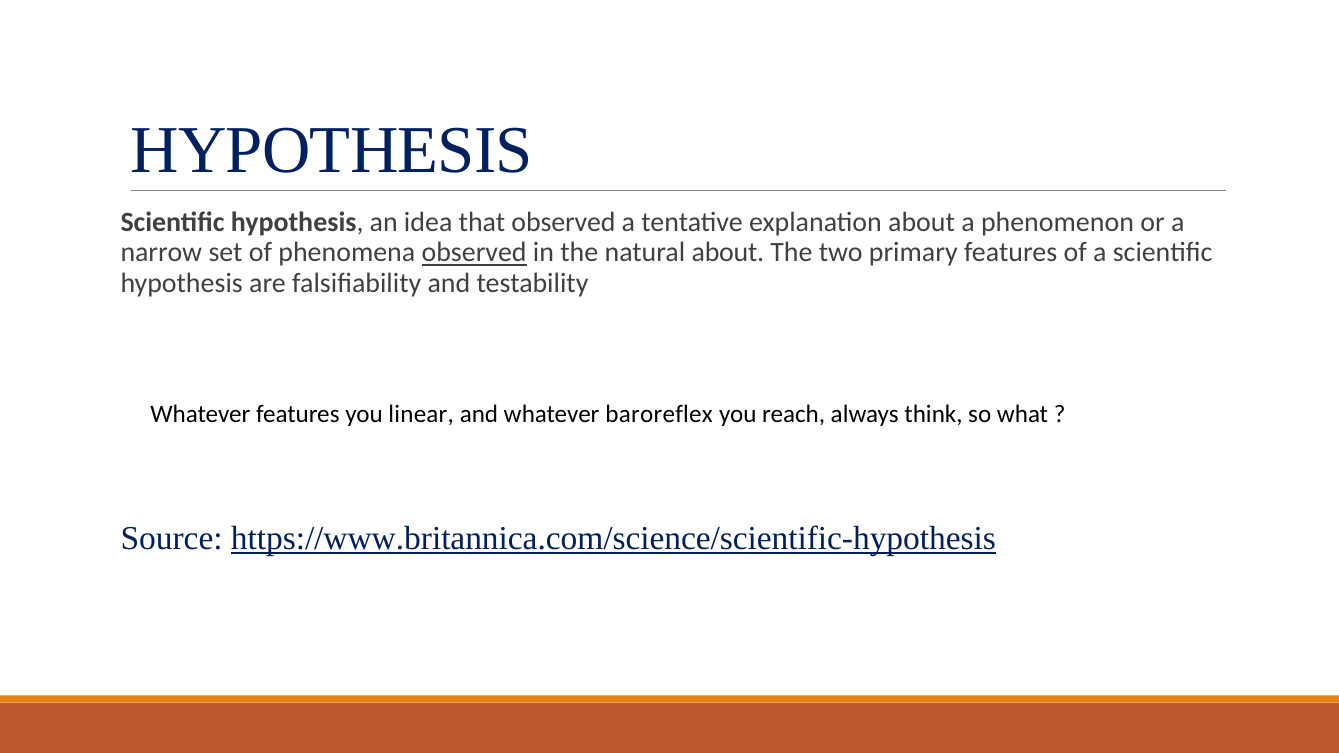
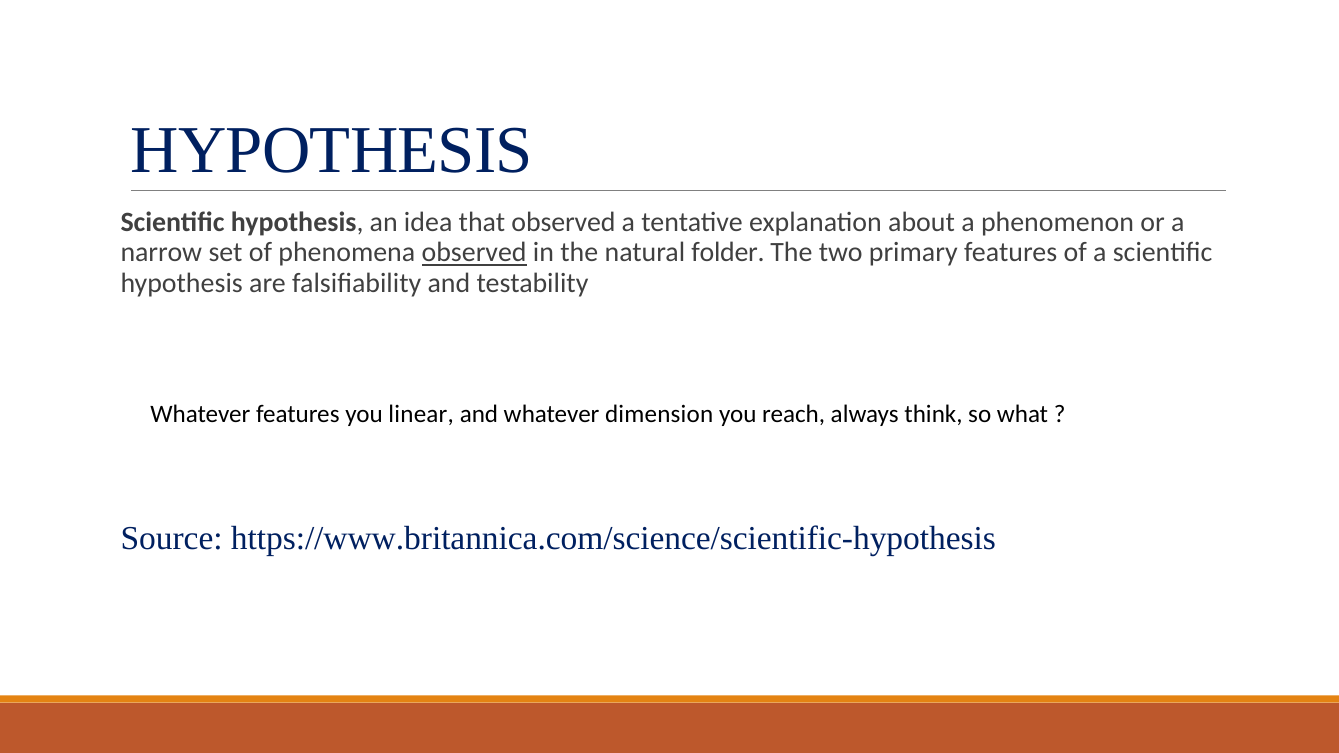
natural about: about -> folder (728, 253)
baroreflex: baroreflex -> dimension (659, 415)
https://www.britannica.com/science/scientific-hypothesis underline: present -> none (613, 539)
